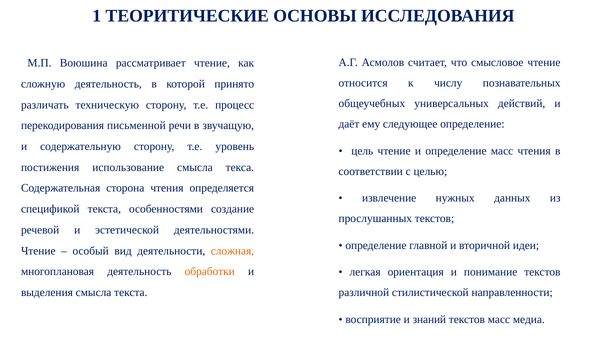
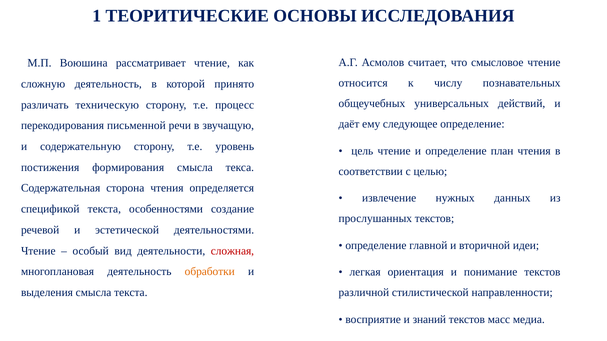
определение масс: масс -> план (502, 151)
использование: использование -> формирования (128, 168)
сложная colour: orange -> red (232, 251)
